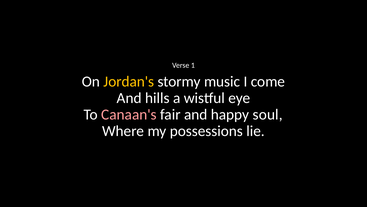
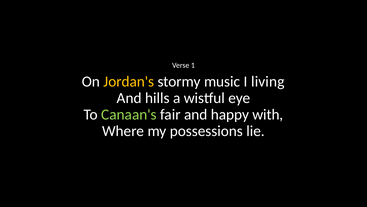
come: come -> living (268, 81)
Canaan's colour: pink -> light green (129, 114)
soul: soul -> with (268, 114)
